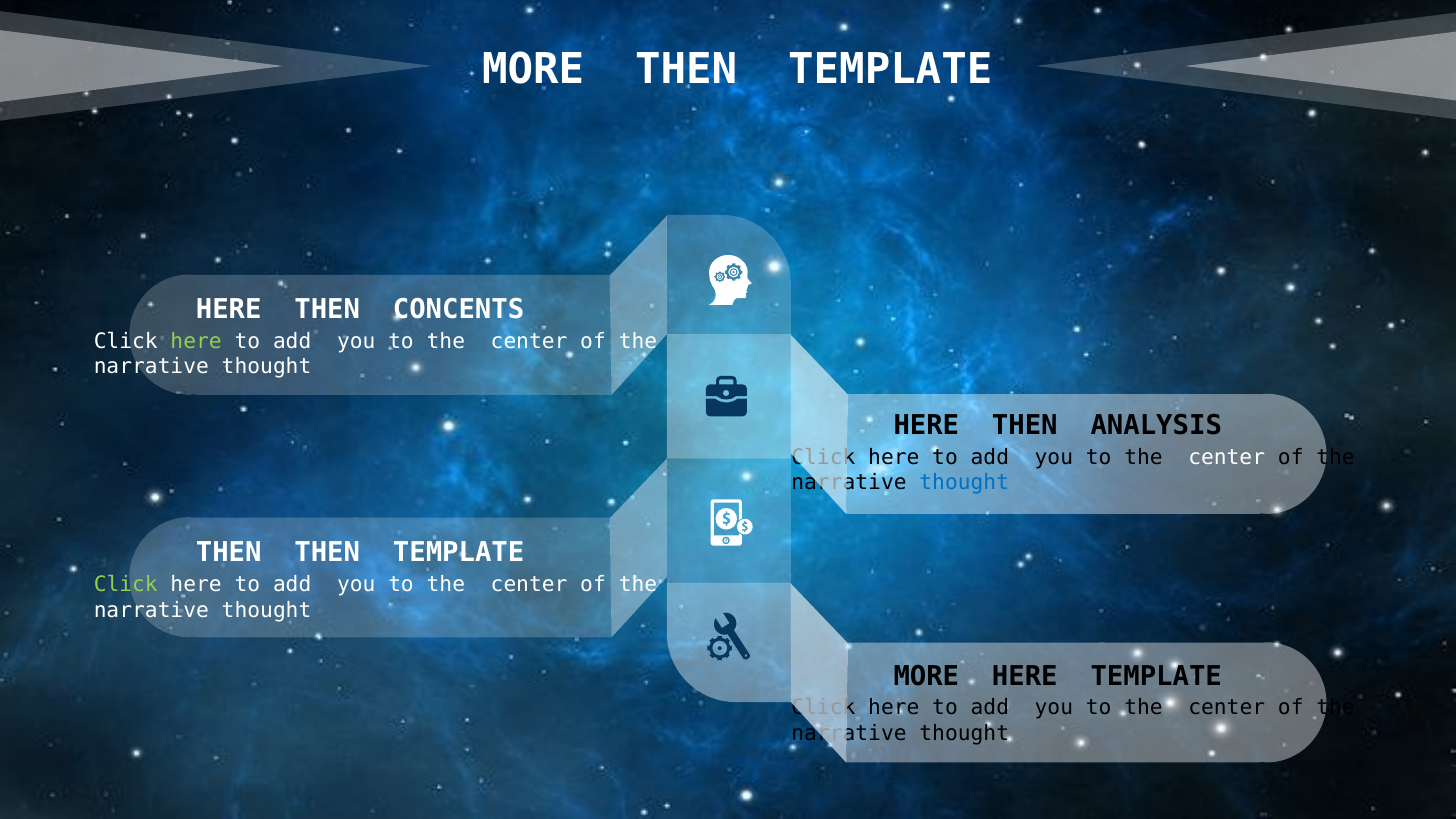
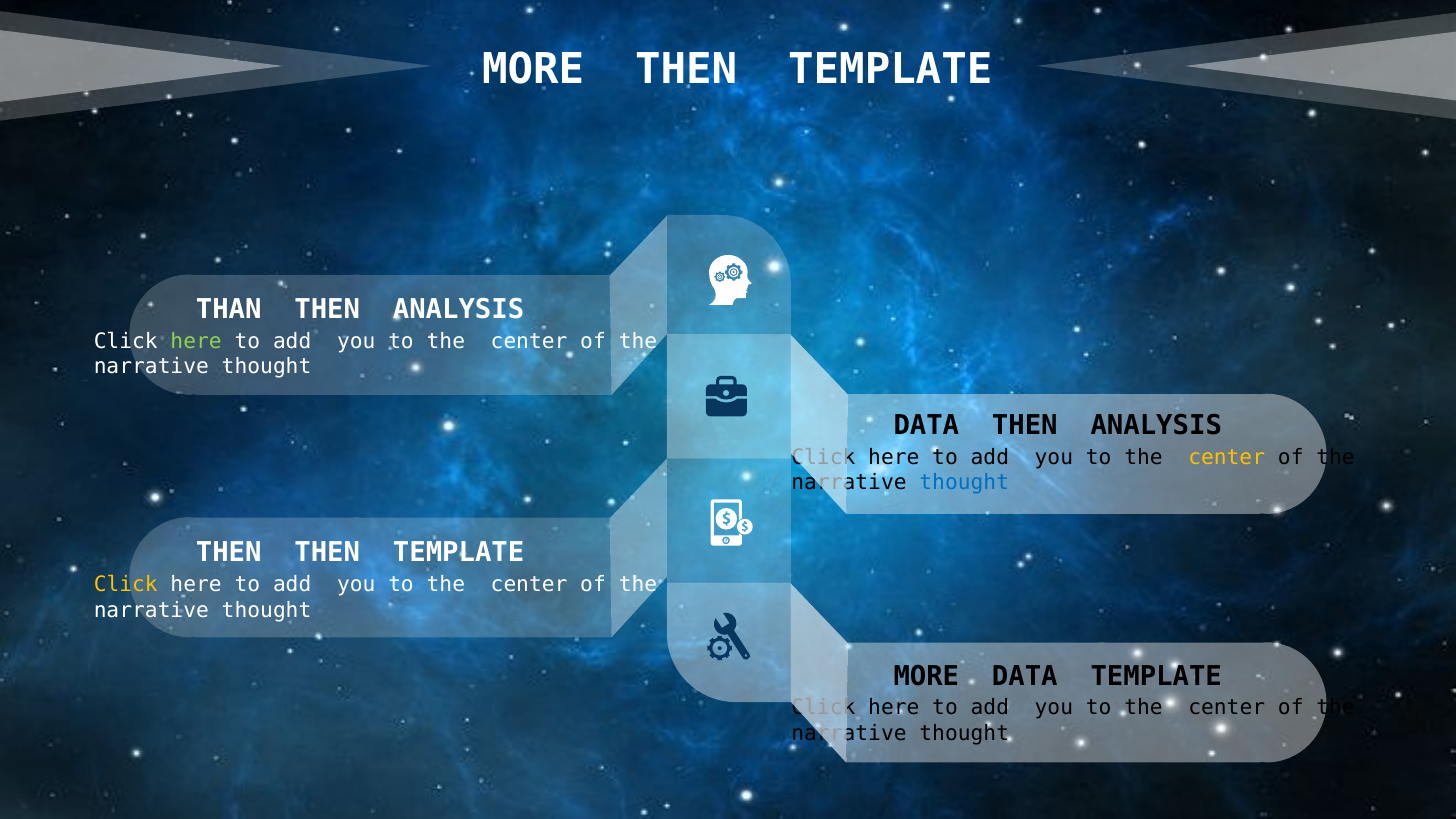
HERE: HERE -> THAN (229, 309)
CONCENTS: CONCENTS -> ANALYSIS (459, 309)
HERE: HERE -> DATA (926, 426)
center colour: white -> yellow (1227, 457)
Click colour: light green -> yellow (126, 585)
MORE HERE: HERE -> DATA (1025, 676)
